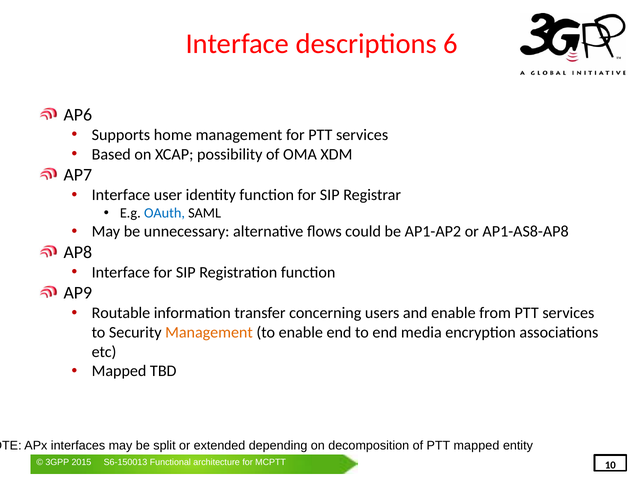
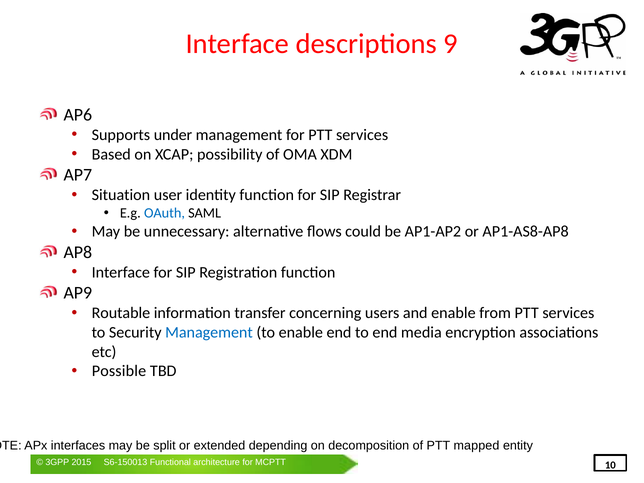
6: 6 -> 9 (451, 44)
home: home -> under (173, 135)
Interface: Interface -> Situation (121, 195)
Management colour: orange -> blue (209, 332)
Mapped: Mapped -> Possible (119, 371)
